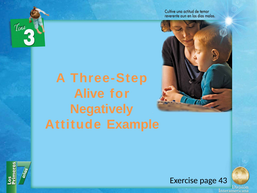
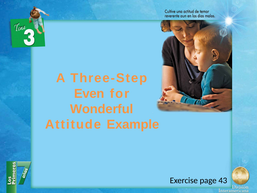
Alive: Alive -> Even (89, 93)
Negatively: Negatively -> Wonderful (102, 109)
